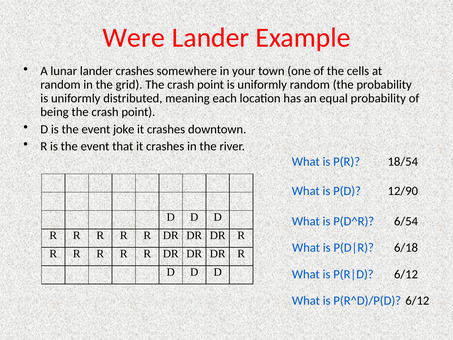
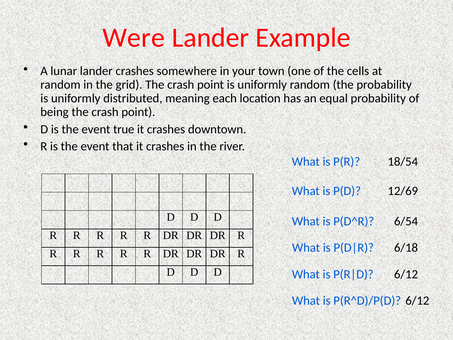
joke: joke -> true (124, 129)
12/90: 12/90 -> 12/69 (403, 191)
